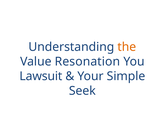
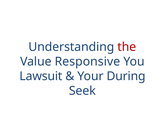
the colour: orange -> red (127, 47)
Resonation: Resonation -> Responsive (87, 61)
Simple: Simple -> During (126, 76)
